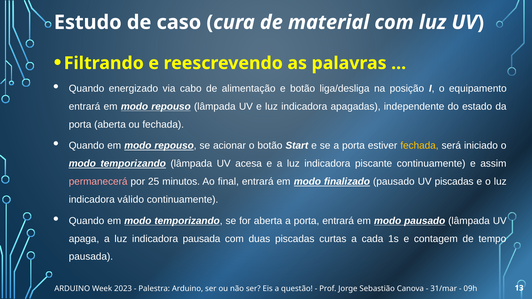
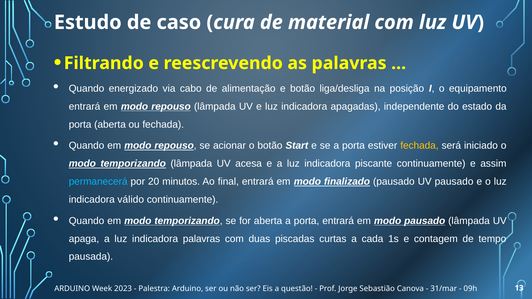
permanecerá colour: pink -> light blue (98, 182)
25: 25 -> 20 (154, 182)
UV piscadas: piscadas -> pausado (454, 182)
indicadora pausada: pausada -> palavras (202, 239)
